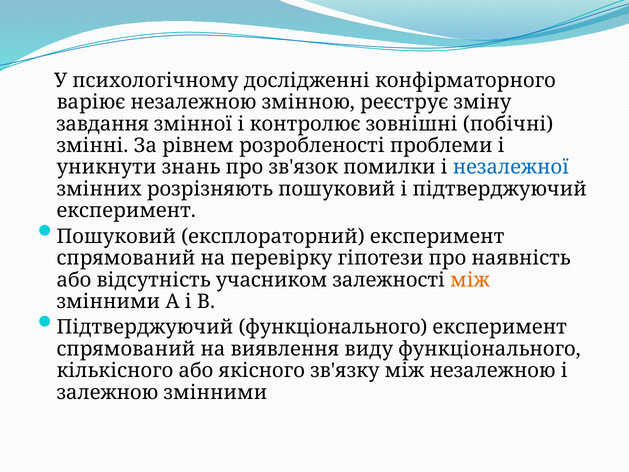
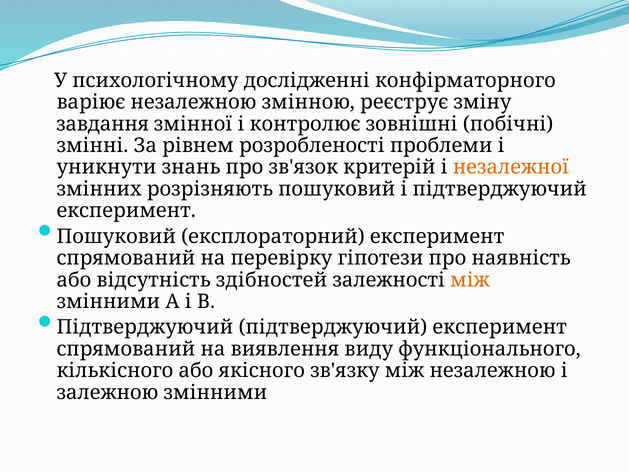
помилки: помилки -> критерій (389, 167)
незалежної colour: blue -> orange (511, 167)
учасником: учасником -> здібностей (271, 280)
Підтверджуючий функціонального: функціонального -> підтверджуючий (333, 327)
